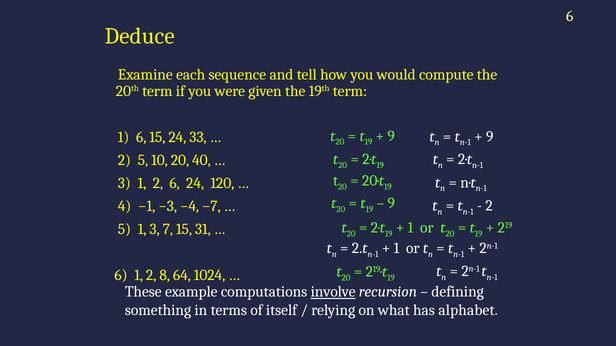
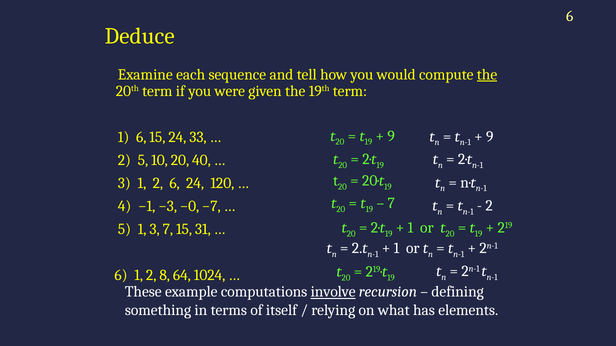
the underline: none -> present (487, 75)
9: 9 -> 7 (391, 204)
−4: −4 -> −0 (190, 206)
alphabet: alphabet -> elements (468, 311)
